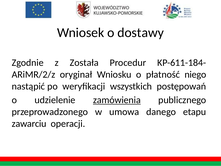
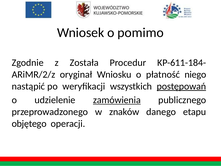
dostawy: dostawy -> pomimo (141, 33)
postępowań underline: none -> present (181, 86)
umowa: umowa -> znaków (124, 112)
zawarciu: zawarciu -> objętego (29, 123)
